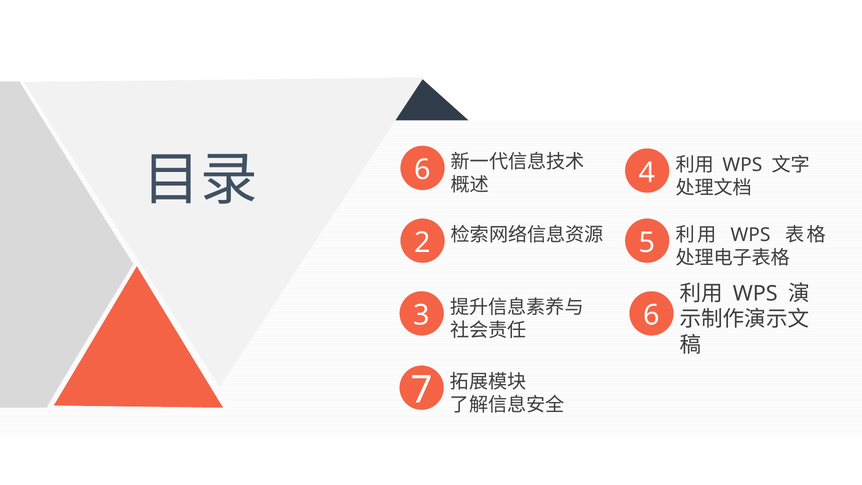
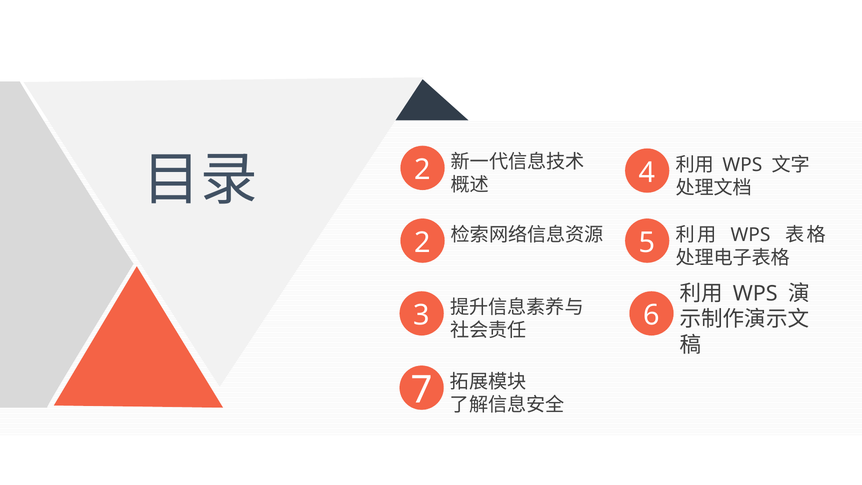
6: 6 -> 2 (423, 170)
